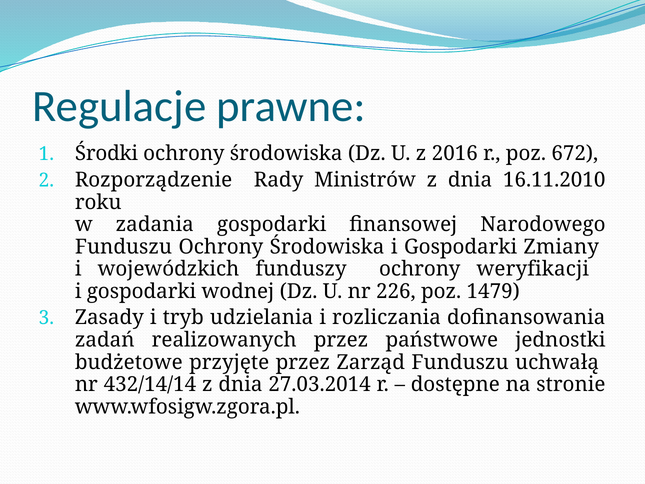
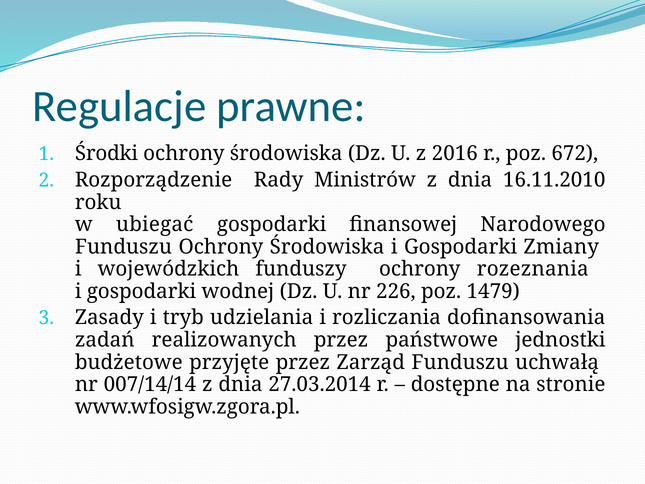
zadania: zadania -> ubiegać (155, 224)
weryfikacji: weryfikacji -> rozeznania (533, 269)
432/14/14: 432/14/14 -> 007/14/14 (150, 384)
